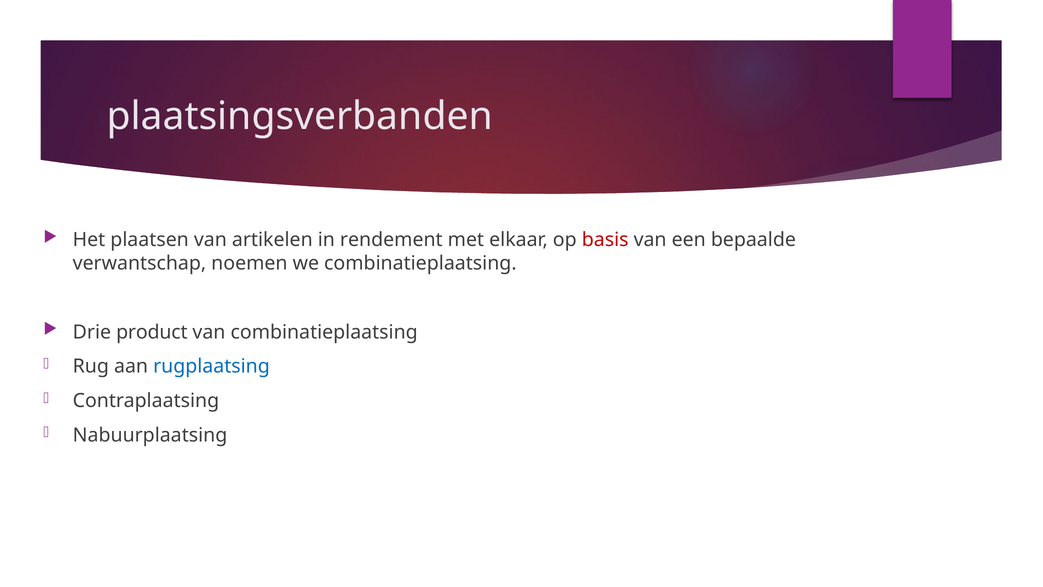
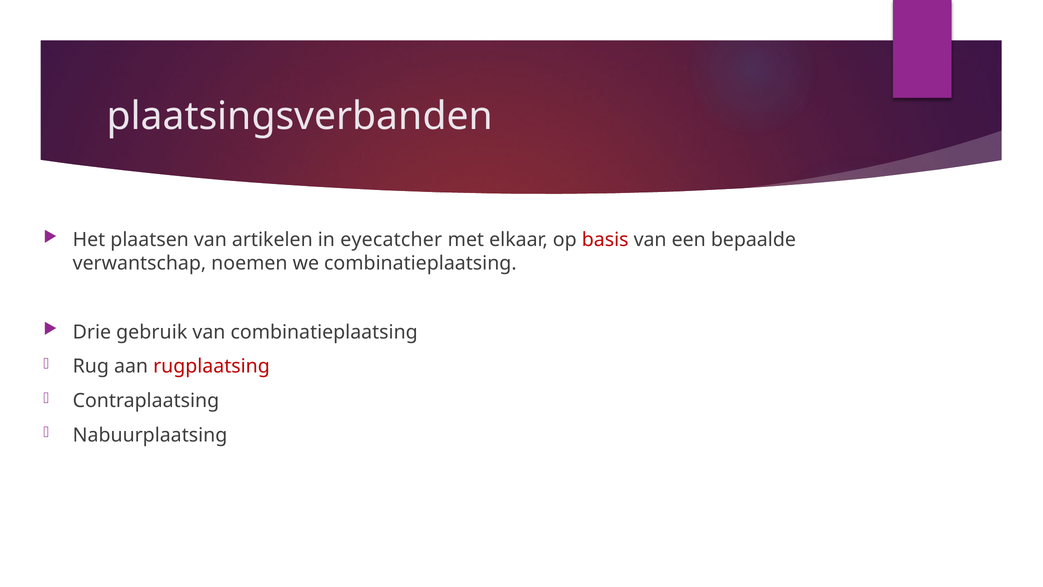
rendement: rendement -> eyecatcher (391, 240)
product: product -> gebruik (152, 332)
rugplaatsing colour: blue -> red (211, 366)
